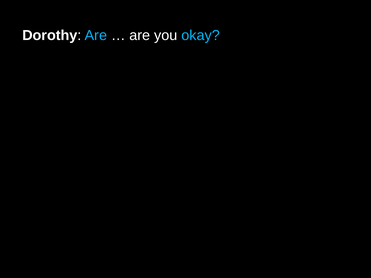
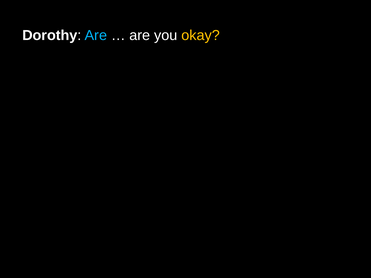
okay colour: light blue -> yellow (201, 35)
